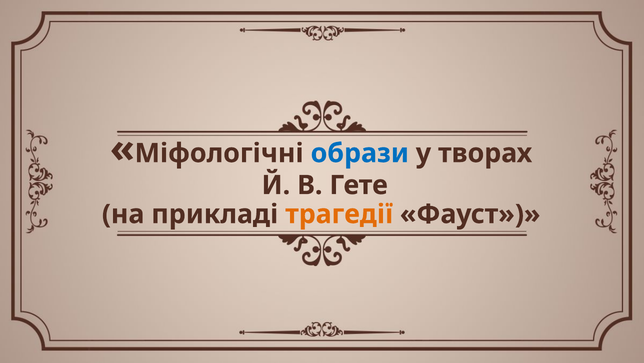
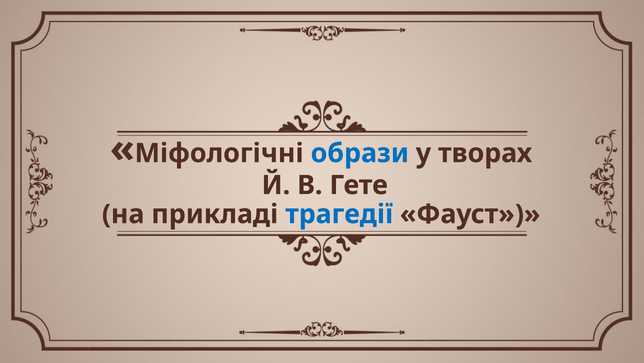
трагедії colour: orange -> blue (339, 214)
